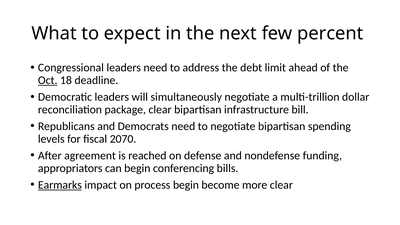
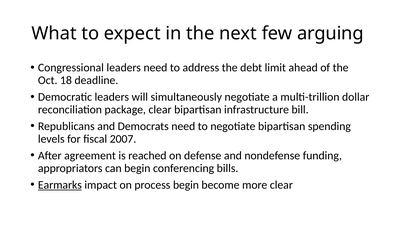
percent: percent -> arguing (330, 34)
Oct underline: present -> none (48, 80)
2070: 2070 -> 2007 (123, 139)
